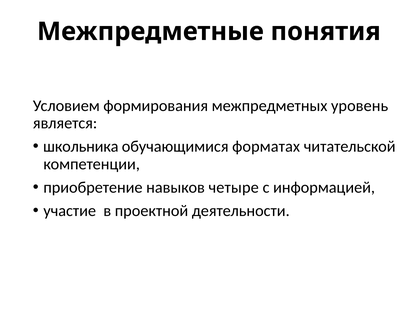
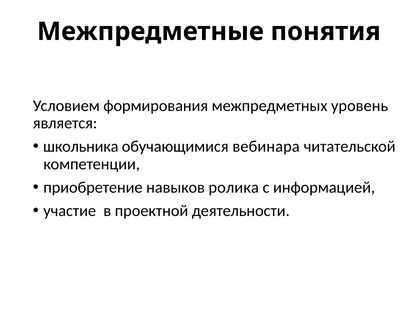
форматах: форматах -> вебинара (266, 146)
четыре: четыре -> ролика (234, 187)
